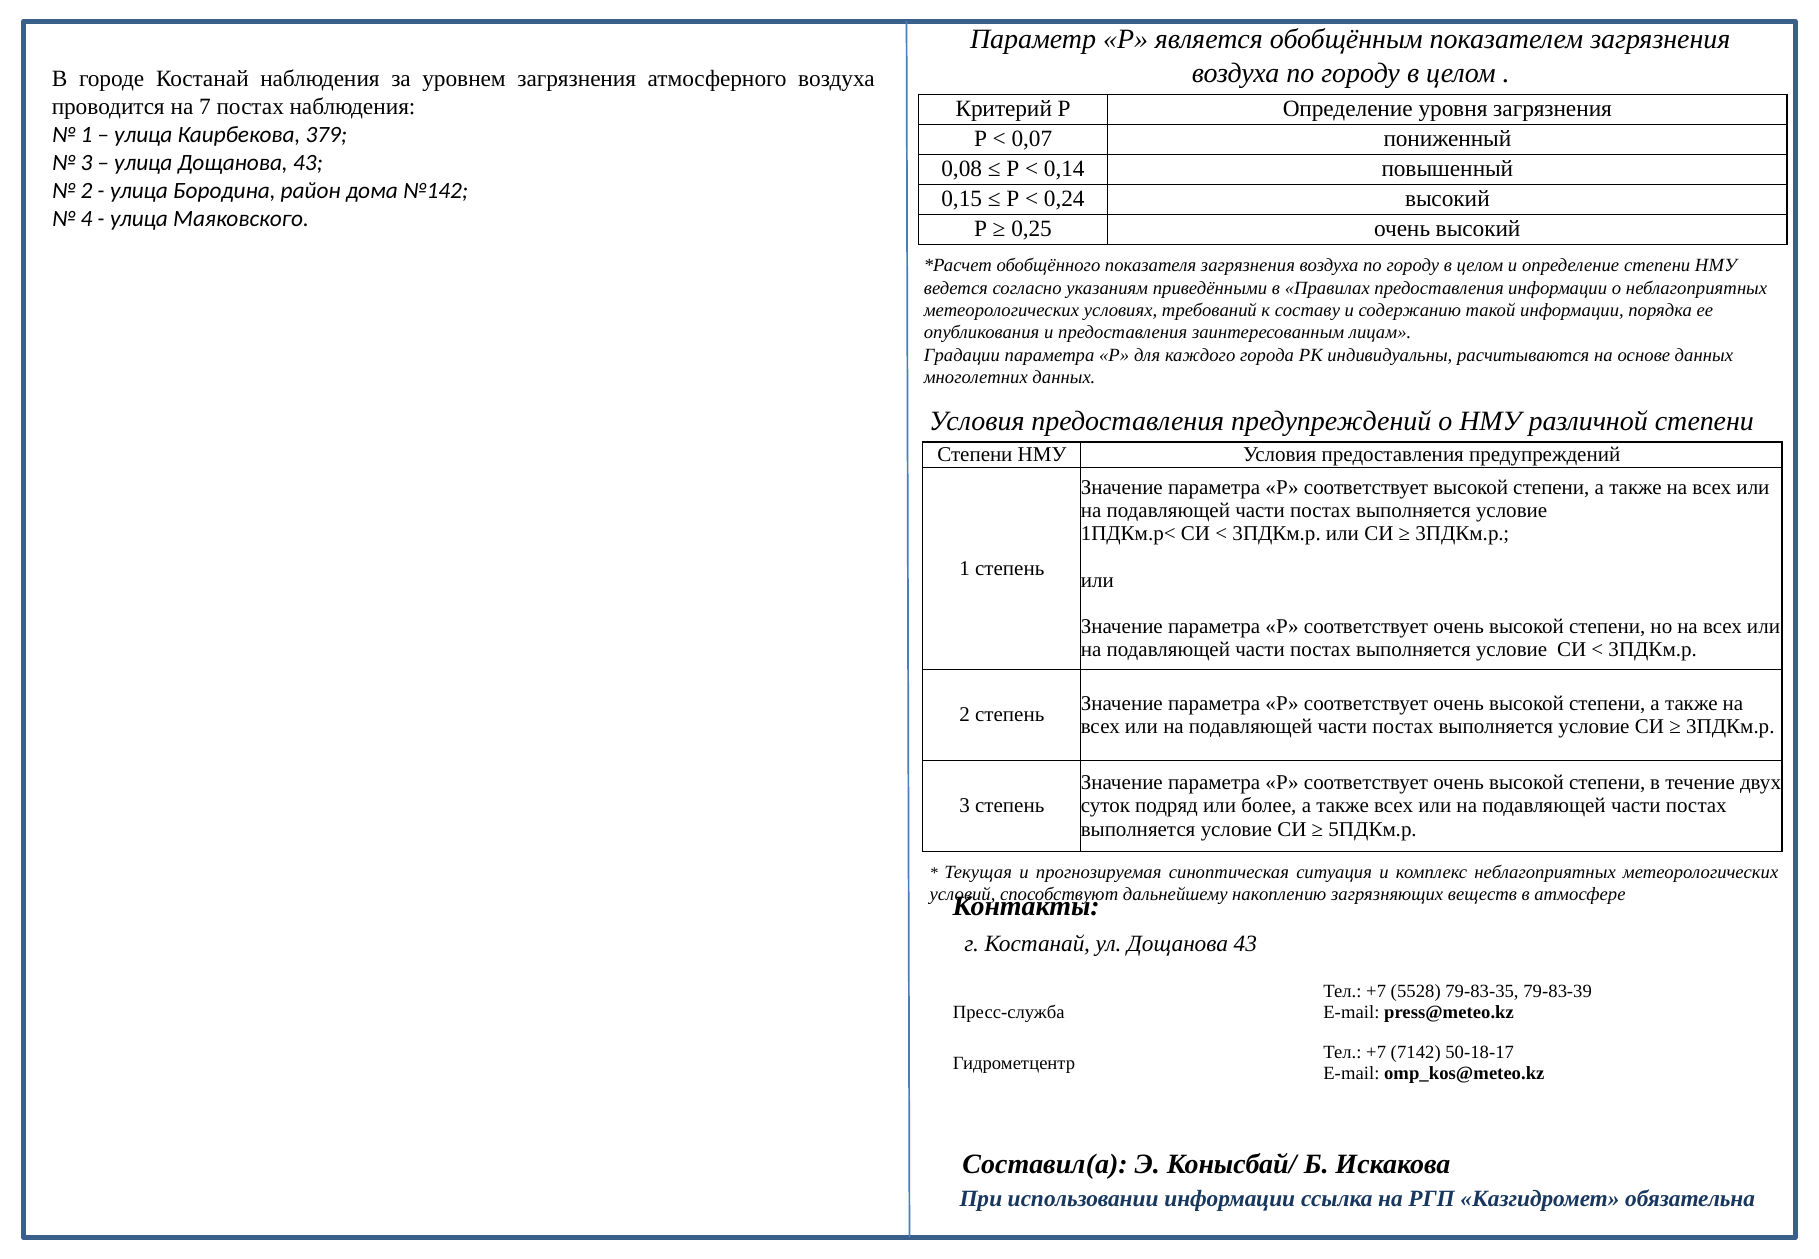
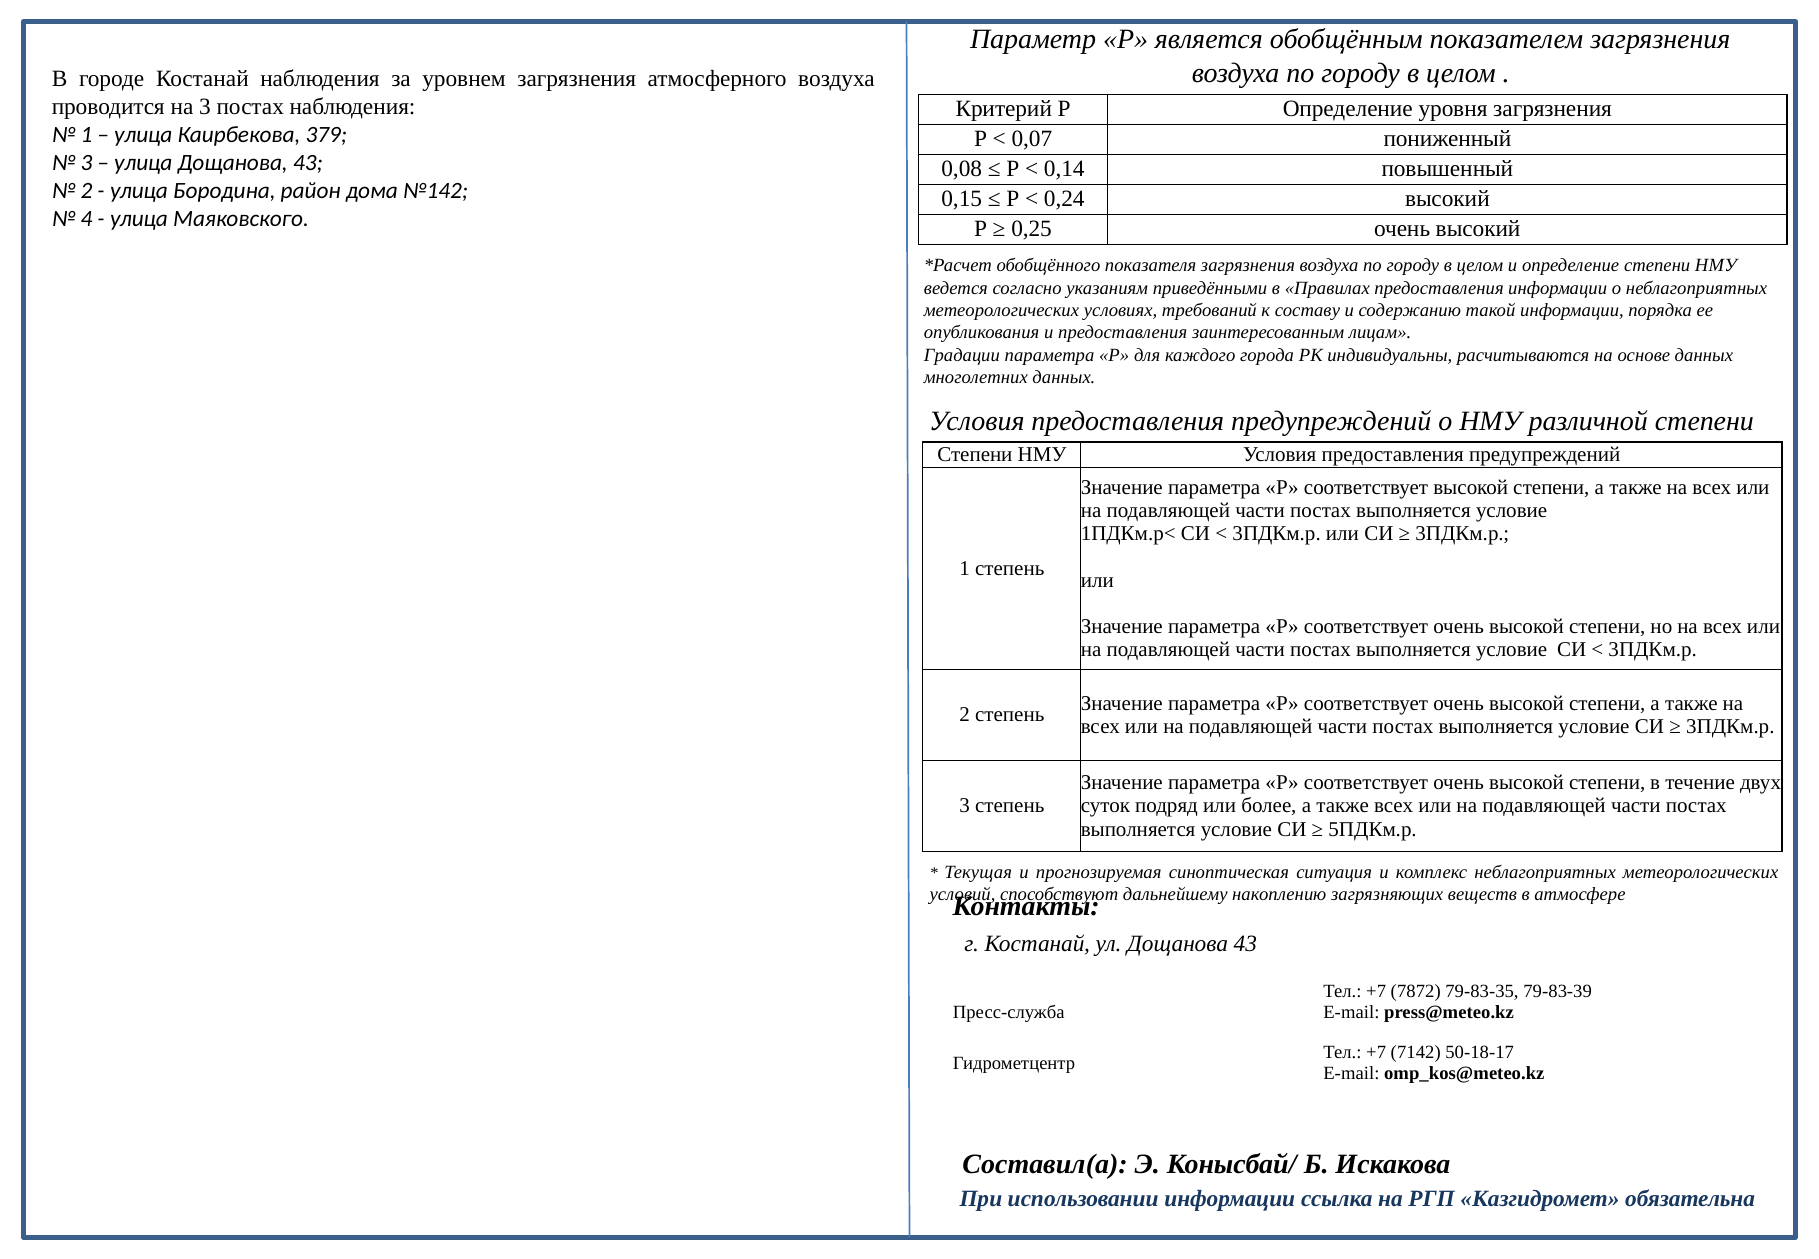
на 7: 7 -> 3 (205, 107)
5528: 5528 -> 7872 (1416, 991)
